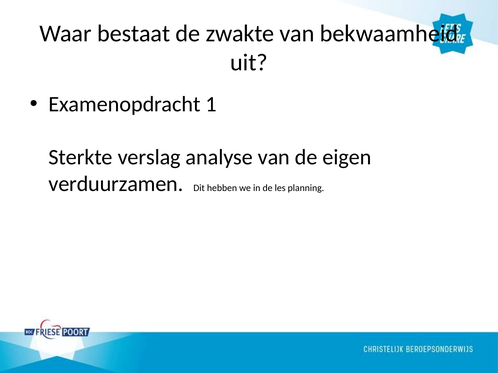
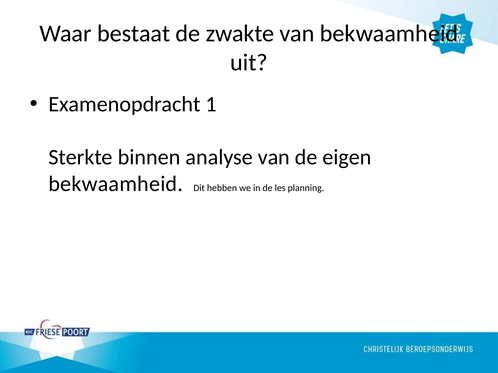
verslag: verslag -> binnen (149, 158)
verduurzamen: verduurzamen -> bekwaamheid (116, 184)
